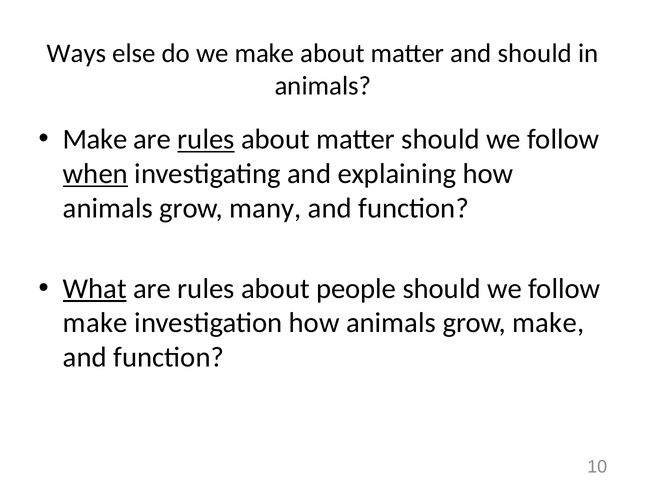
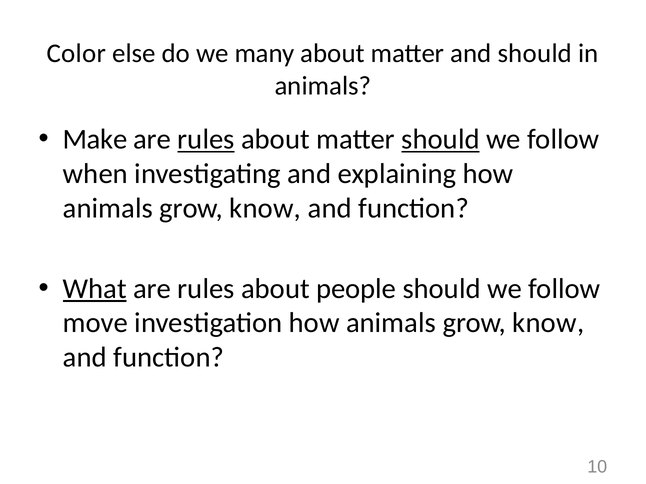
Ways: Ways -> Color (76, 54)
we make: make -> many (265, 54)
should underline: none -> present (441, 140)
when underline: present -> none (95, 174)
many: many -> know (265, 208)
make: make -> move (95, 323)
make: make -> know (548, 323)
